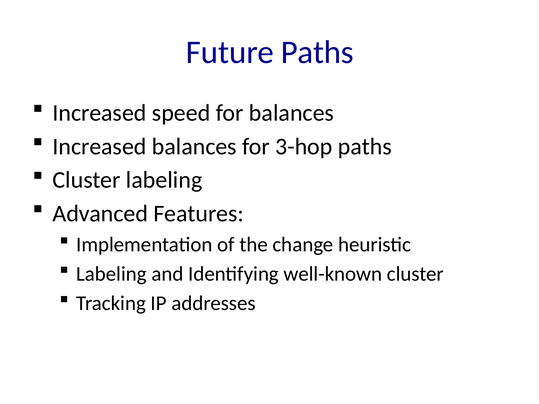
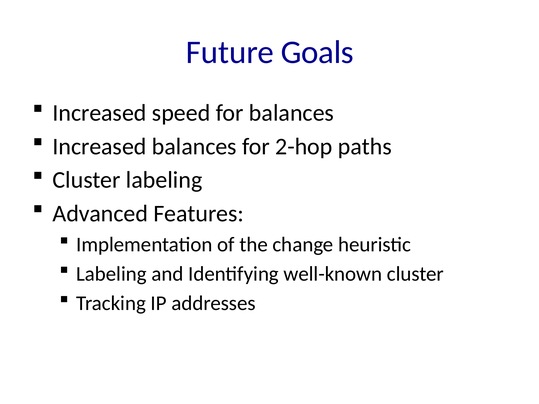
Future Paths: Paths -> Goals (317, 52)
3-hop: 3-hop -> 2-hop (304, 147)
